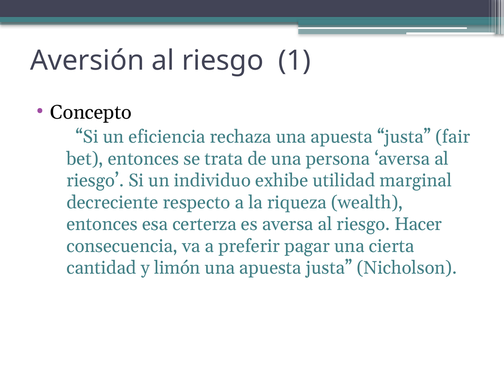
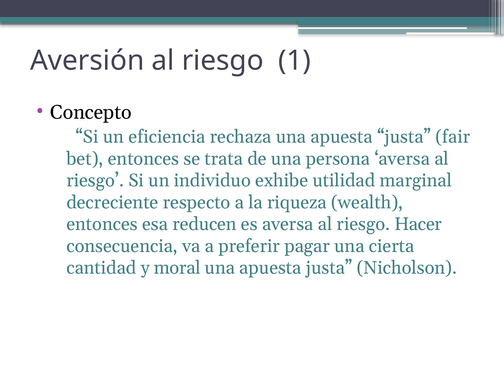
certerza: certerza -> reducen (205, 224)
limón: limón -> moral (177, 268)
